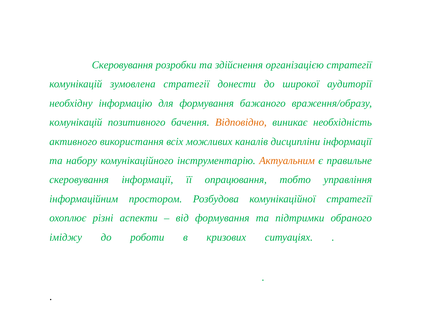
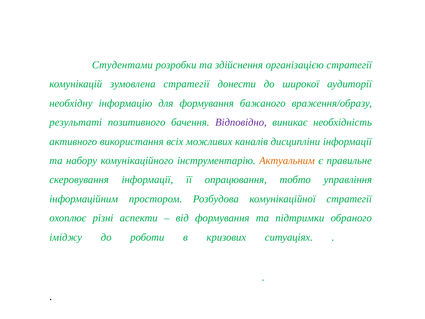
Скеровування: Скеровування -> Студентами (122, 65)
комунікацій: комунікацій -> результаті (76, 122)
Відповідно colour: orange -> purple (241, 122)
